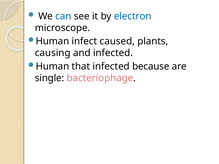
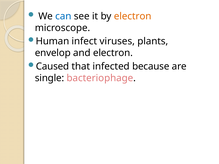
electron colour: blue -> orange (133, 16)
caused: caused -> viruses (117, 41)
causing: causing -> envelop (53, 53)
and infected: infected -> electron (113, 53)
Human: Human -> Caused (52, 67)
